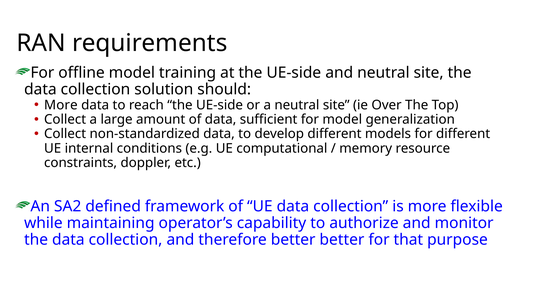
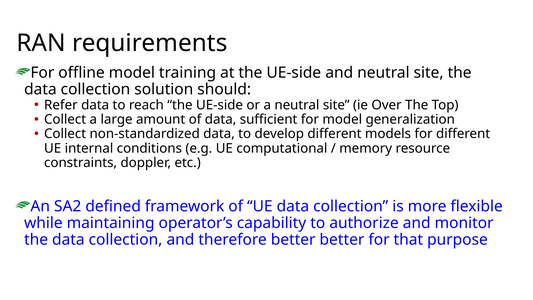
More: More -> Refer (61, 105)
